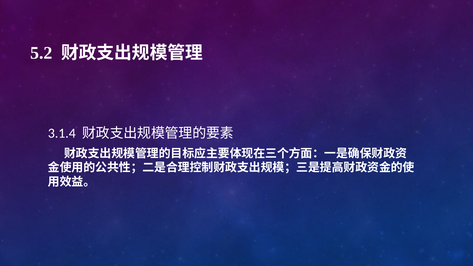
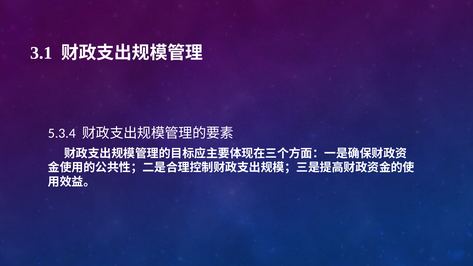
5.2: 5.2 -> 3.1 (41, 53)
3.1.4: 3.1.4 -> 5.3.4 (62, 133)
